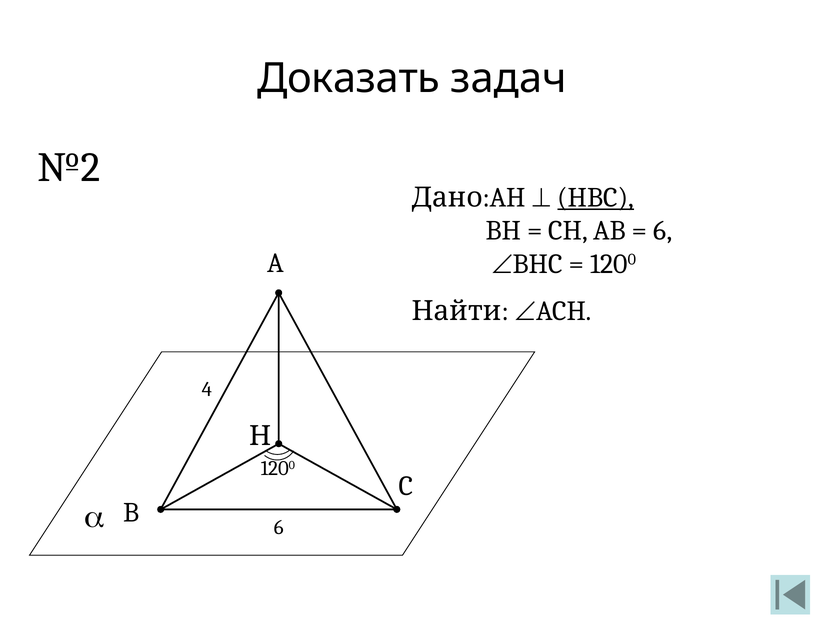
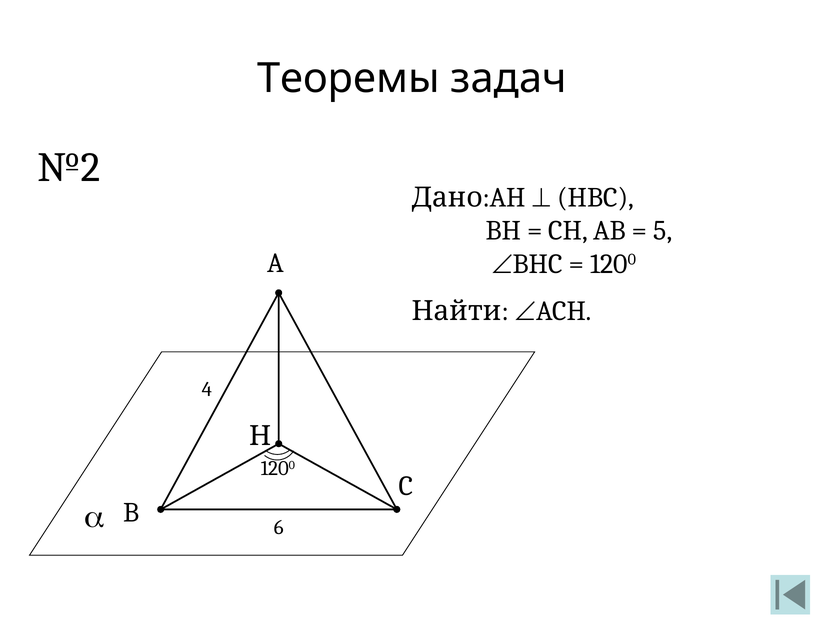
Доказать: Доказать -> Теоремы (349, 79)
HBC underline: present -> none (596, 197)
6: 6 -> 5 (663, 231)
